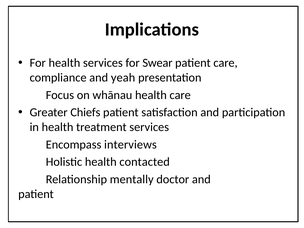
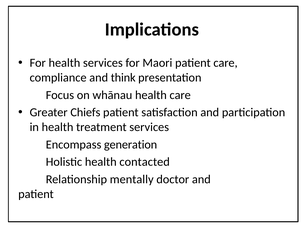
Swear: Swear -> Maori (157, 63)
yeah: yeah -> think (123, 78)
interviews: interviews -> generation (131, 145)
